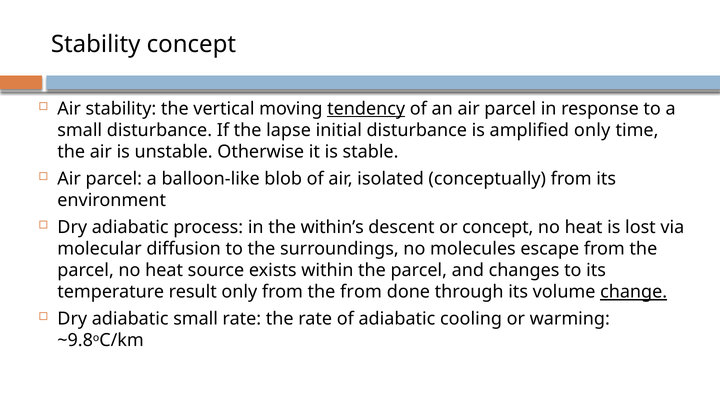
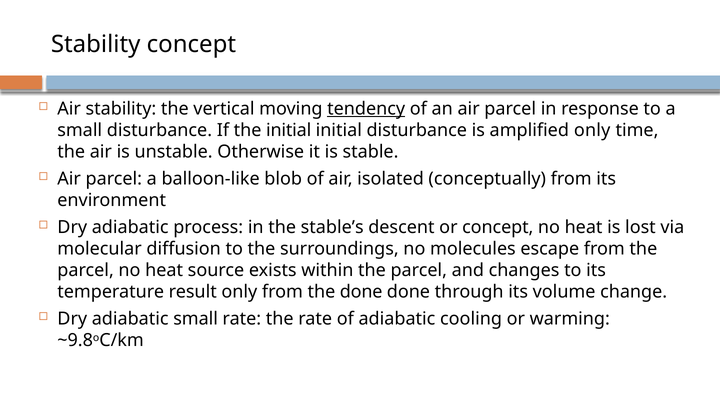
the lapse: lapse -> initial (289, 130)
within’s: within’s -> stable’s (332, 227)
the from: from -> done (361, 292)
change underline: present -> none (634, 292)
